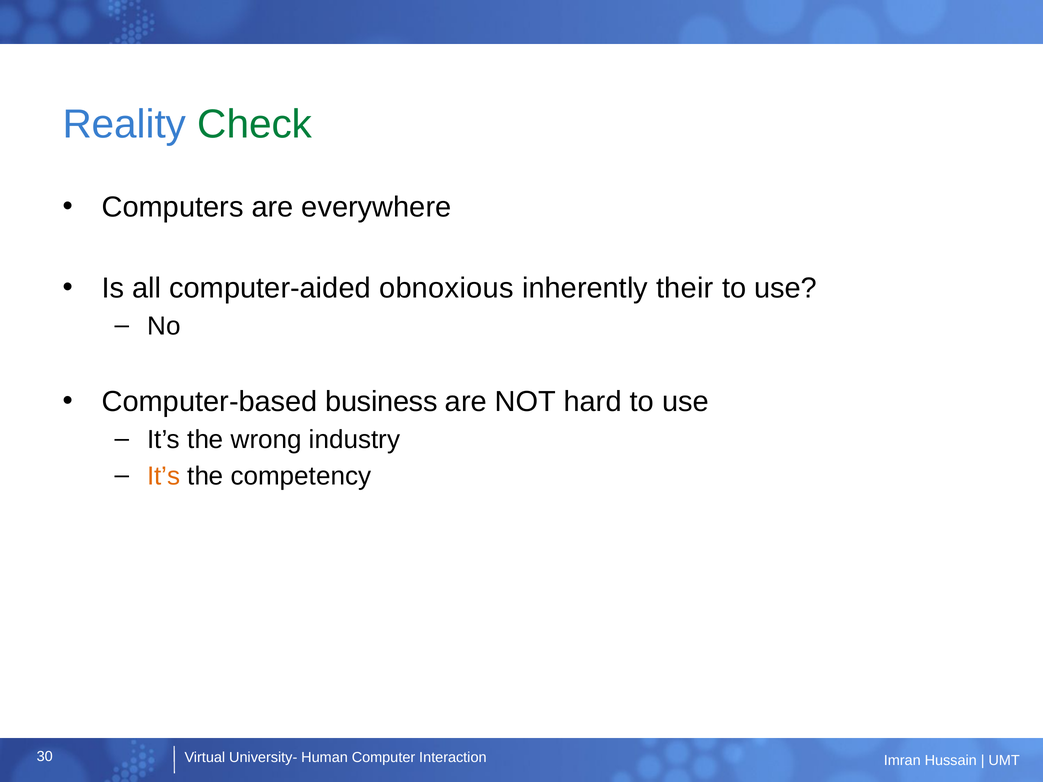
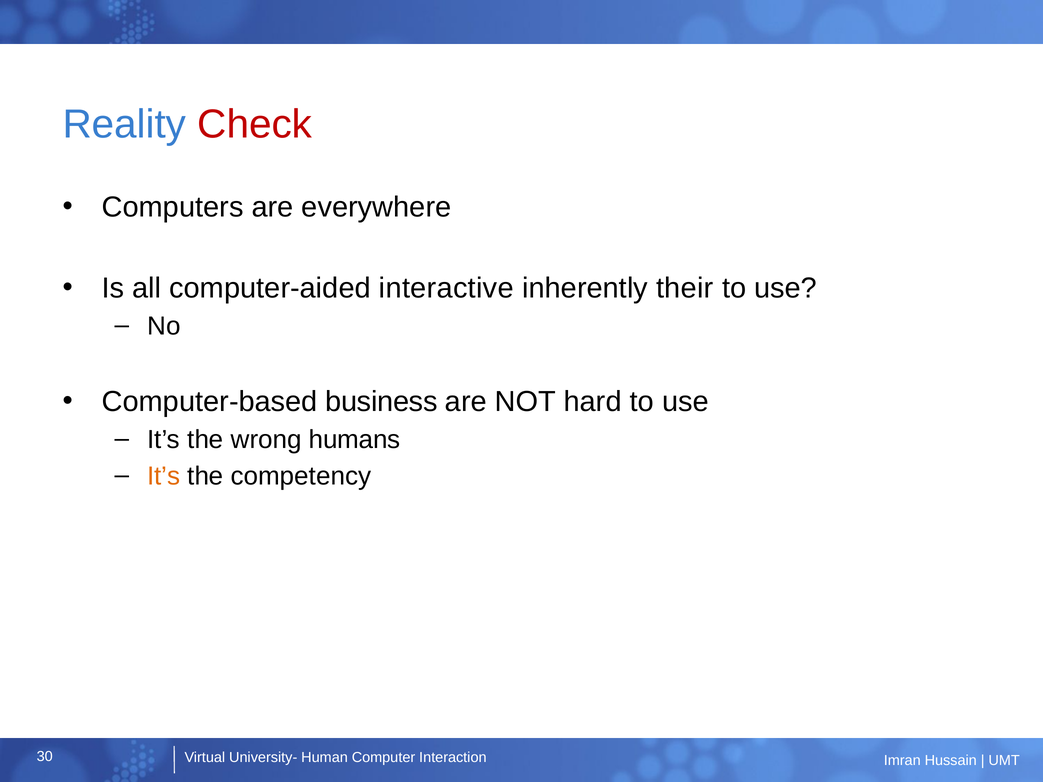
Check colour: green -> red (255, 125)
obnoxious: obnoxious -> interactive (446, 288)
industry: industry -> humans (355, 440)
